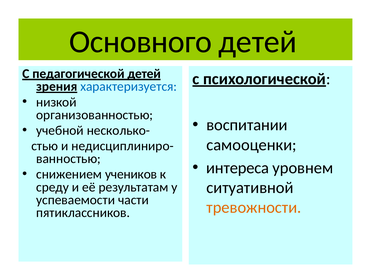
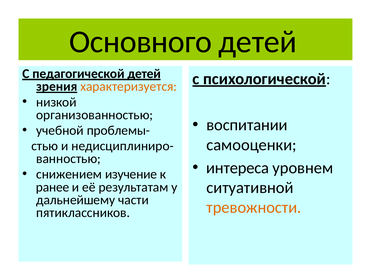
характеризуется colour: blue -> orange (129, 87)
несколько-: несколько- -> проблемы- (118, 131)
учеников: учеников -> изучение (131, 174)
среду: среду -> ранее (53, 187)
успеваемости: успеваемости -> дальнейшему (76, 200)
